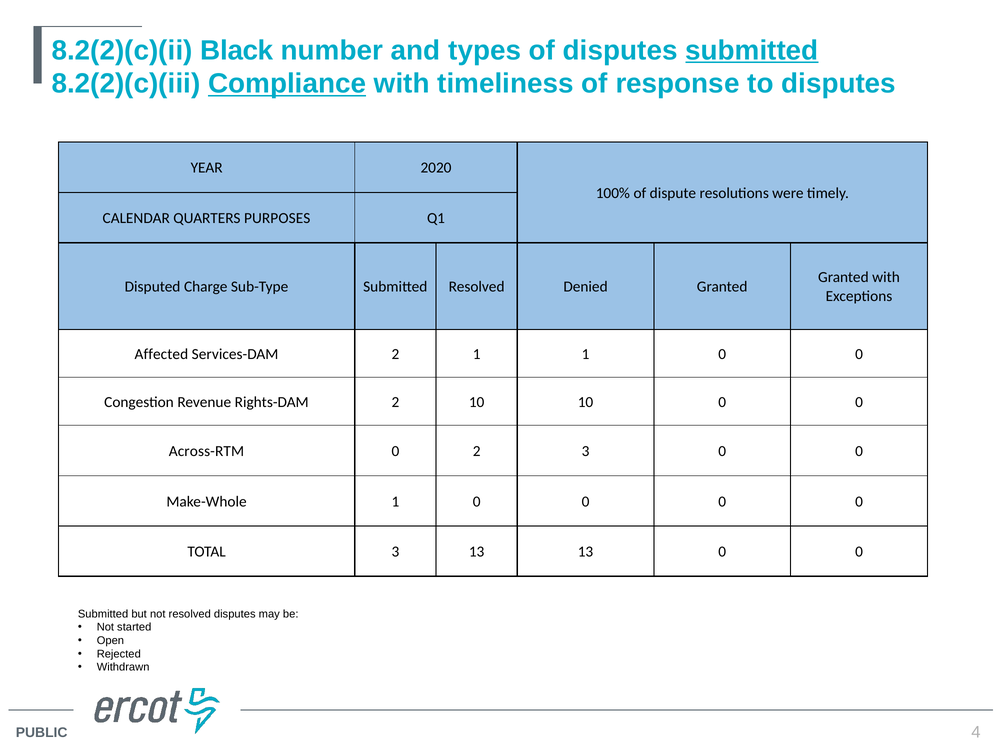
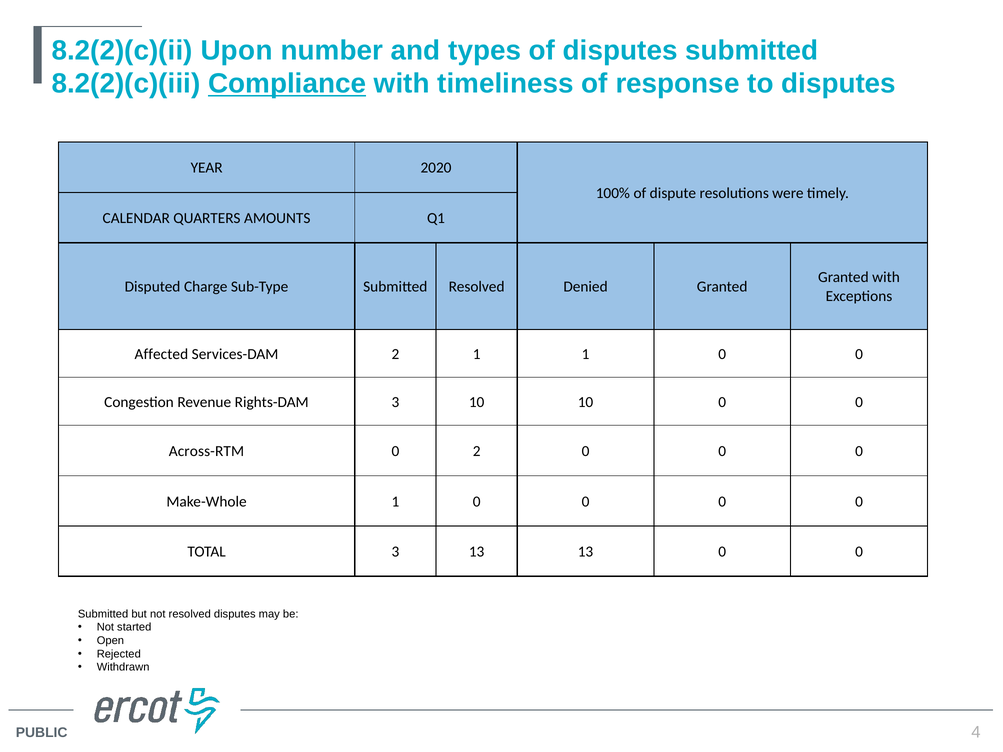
Black: Black -> Upon (237, 50)
submitted underline: present -> none (752, 50)
PURPOSES: PURPOSES -> AMOUNTS (277, 218)
Rights-DAM 2: 2 -> 3 (395, 402)
2 3: 3 -> 0 (586, 451)
